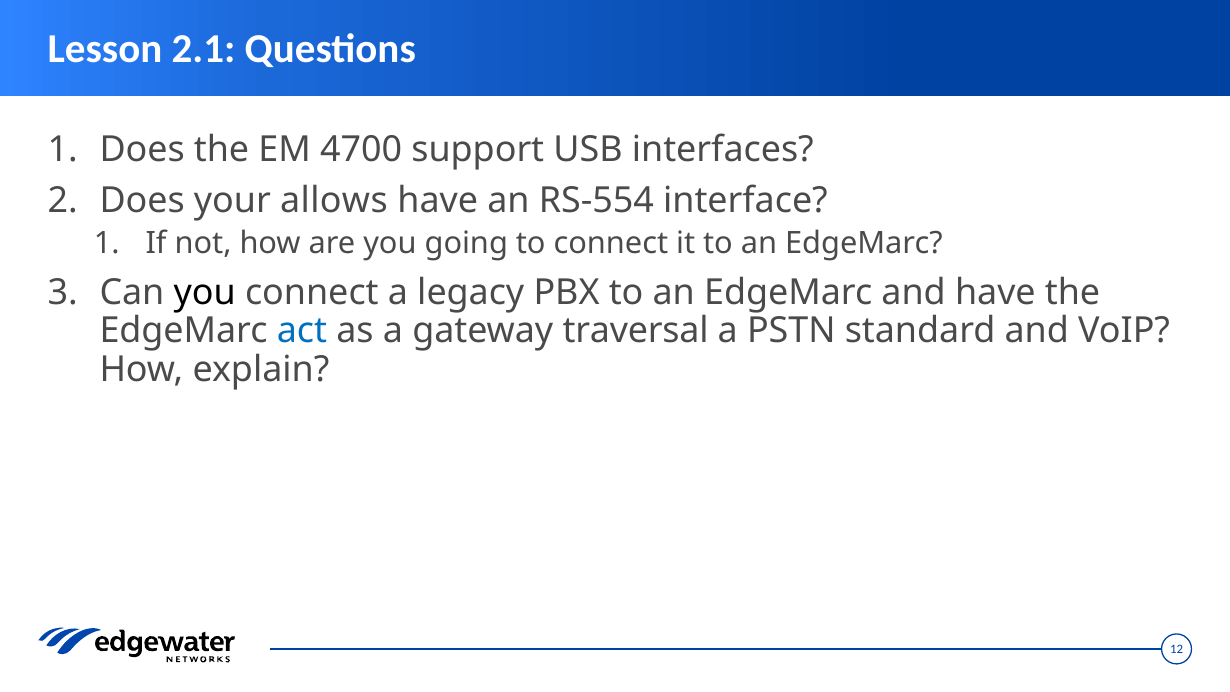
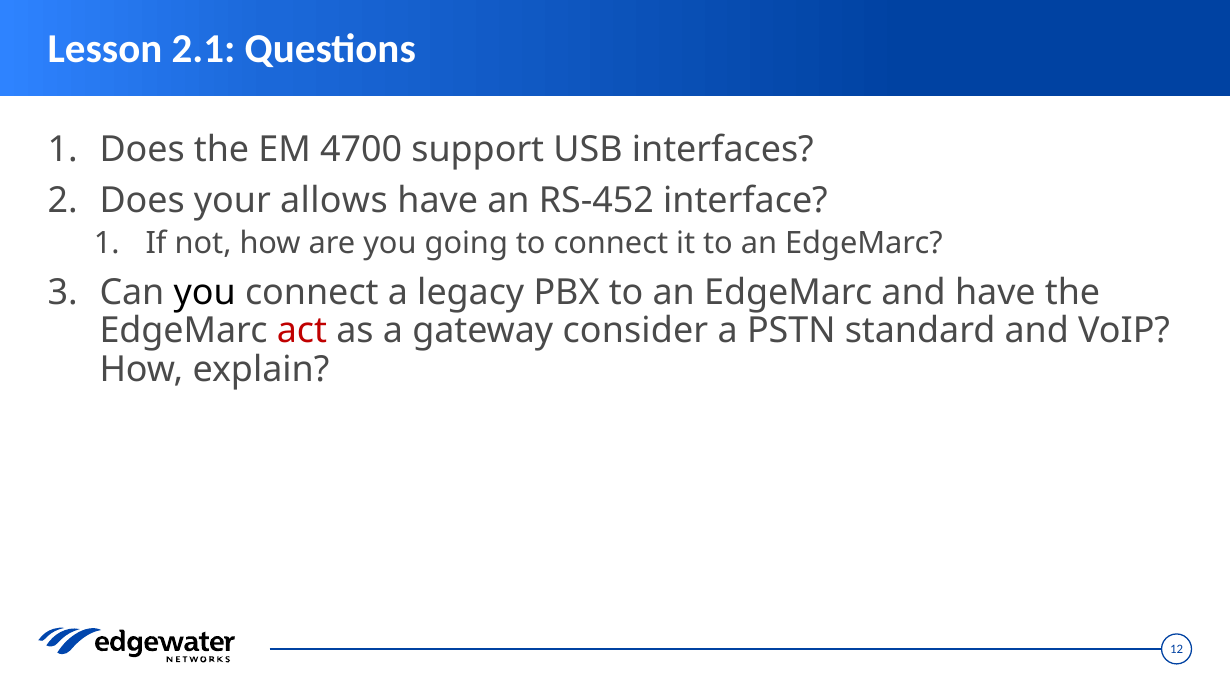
RS-554: RS-554 -> RS-452 (596, 201)
act colour: blue -> red (302, 331)
traversal: traversal -> consider (635, 331)
